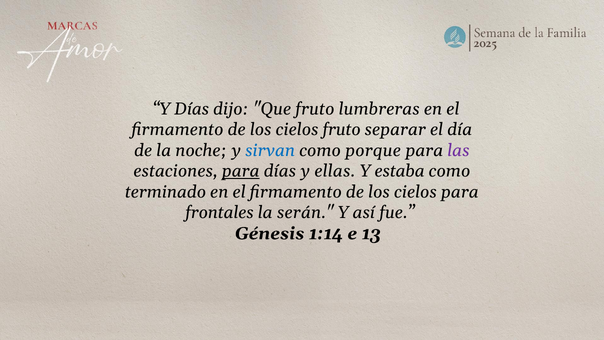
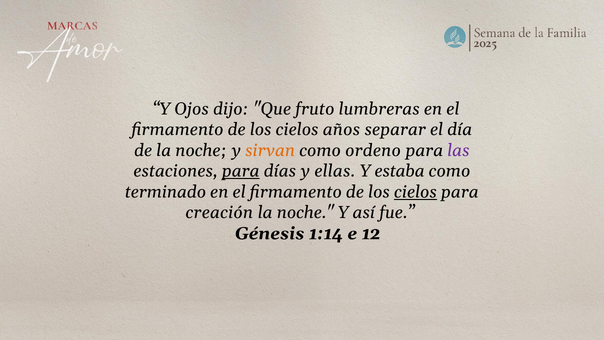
Y Días: Días -> Ojos (192, 109)
cielos fruto: fruto -> años (341, 130)
sirvan colour: blue -> orange (270, 150)
porque: porque -> ordeno (373, 150)
cielos underline: none -> present (415, 192)
frontales: frontales -> creación (219, 213)
serán: serán -> noche (305, 213)
13: 13 -> 12 (371, 233)
